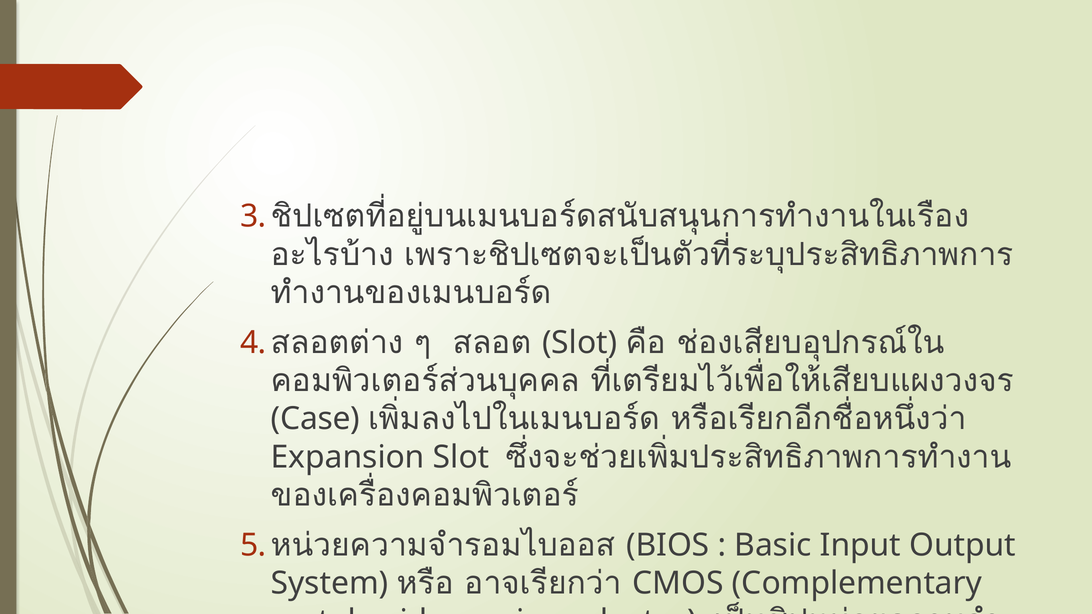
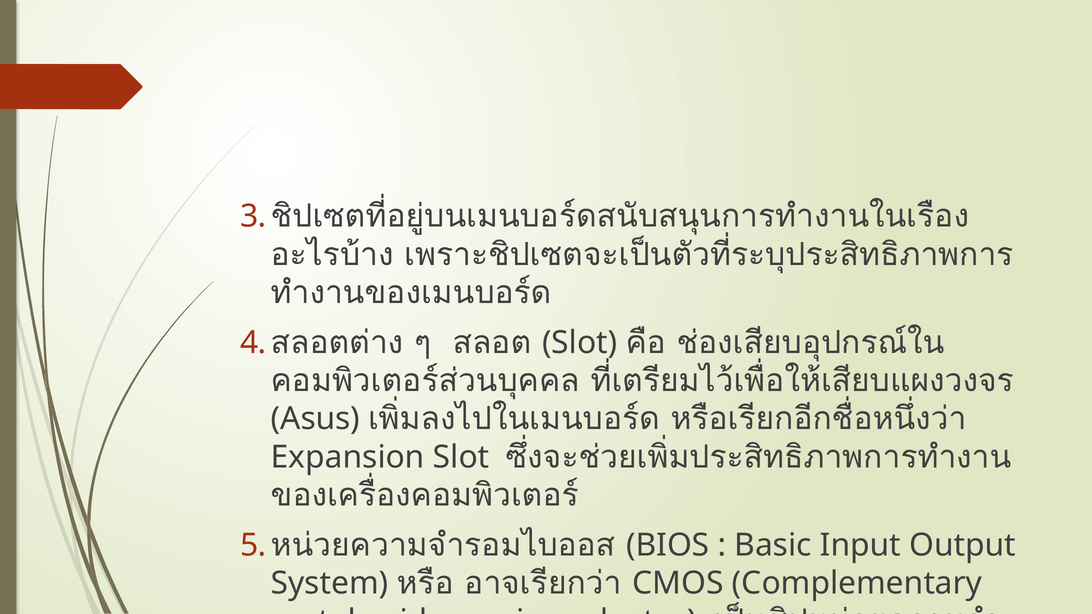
Case: Case -> Asus (315, 419)
